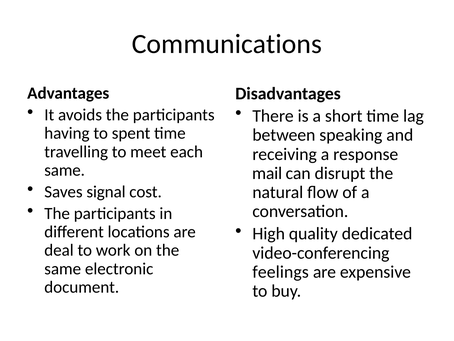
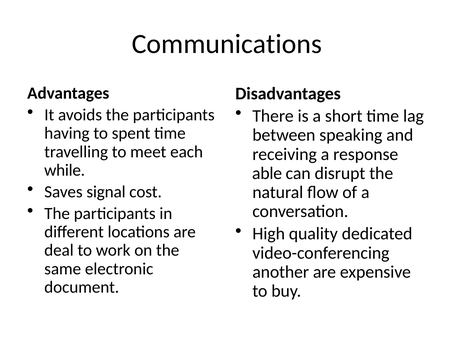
same: same -> while (65, 170)
mail: mail -> able (267, 173)
feelings: feelings -> another (281, 272)
